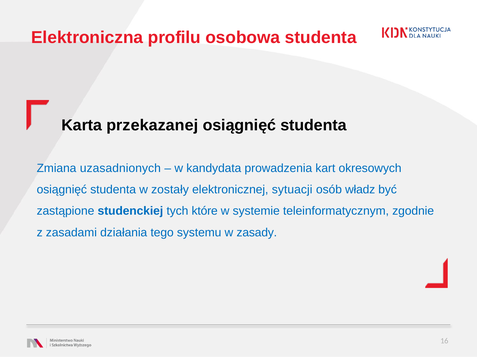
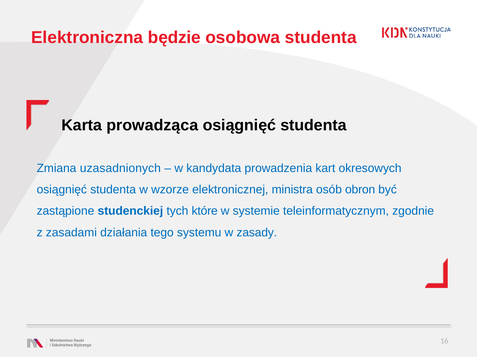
profilu: profilu -> będzie (174, 38)
przekazanej: przekazanej -> prowadząca (152, 126)
zostały: zostały -> wzorze (170, 190)
sytuacji: sytuacji -> ministra (292, 190)
władz: władz -> obron (360, 190)
